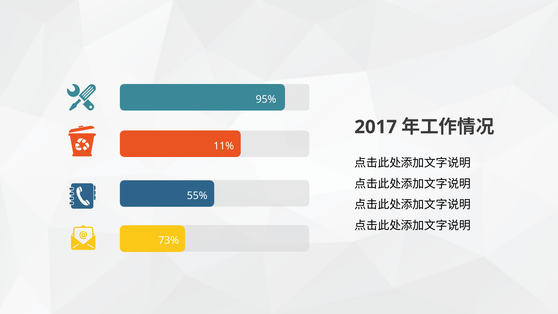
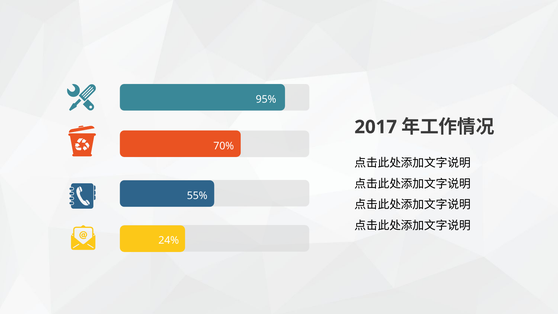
11%: 11% -> 70% (224, 146)
73%: 73% -> 24% (169, 240)
